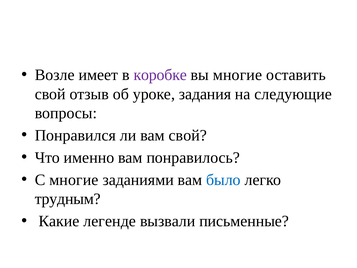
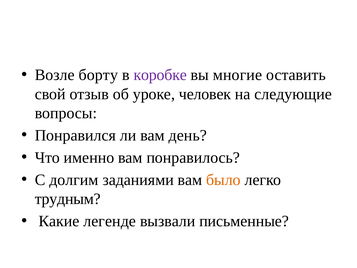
имеет: имеет -> борту (98, 75)
задания: задания -> человек (205, 94)
вам свой: свой -> день (188, 135)
С многие: многие -> долгим (74, 180)
было colour: blue -> orange (223, 180)
